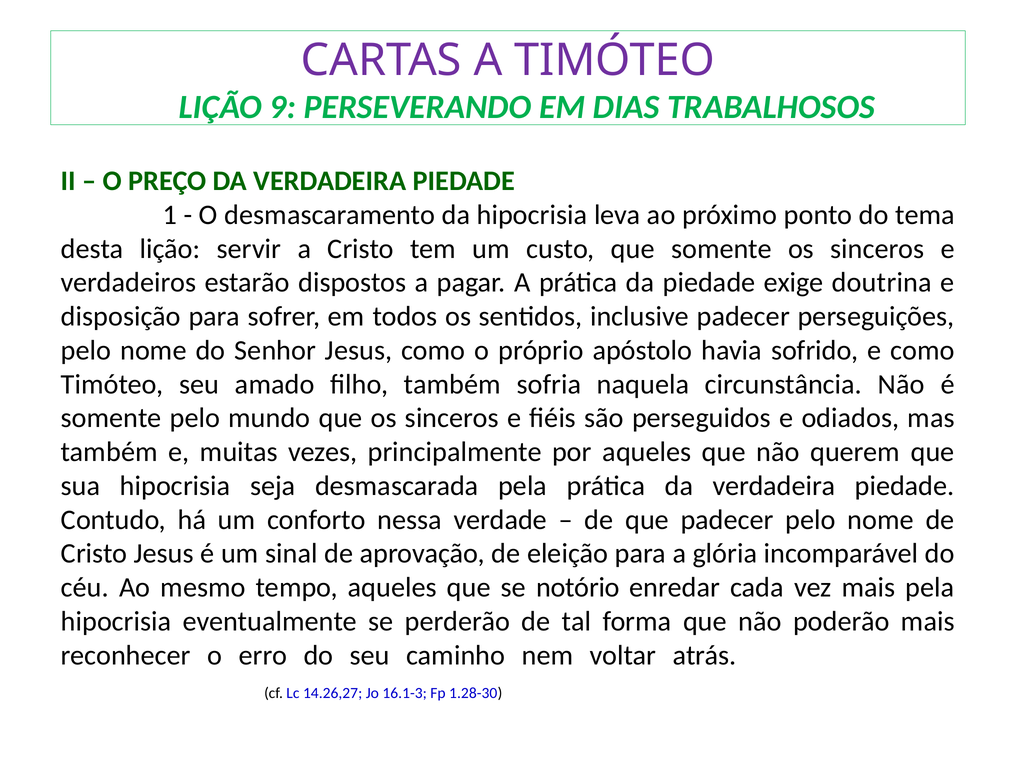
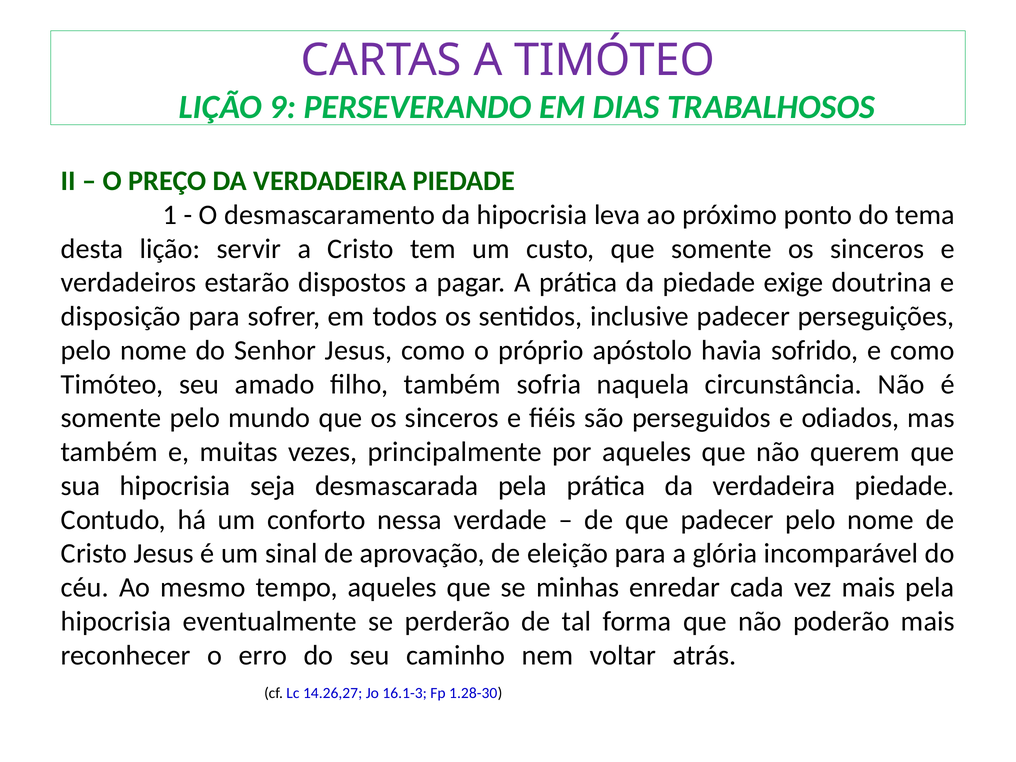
notório: notório -> minhas (578, 588)
